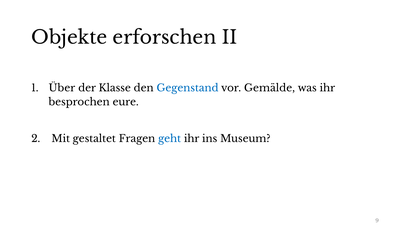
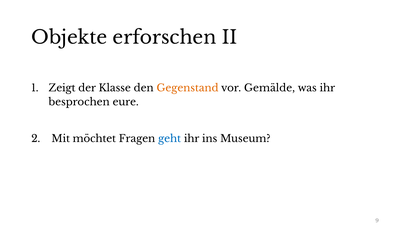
Über: Über -> Zeigt (62, 88)
Gegenstand colour: blue -> orange (188, 88)
gestaltet: gestaltet -> möchtet (94, 139)
